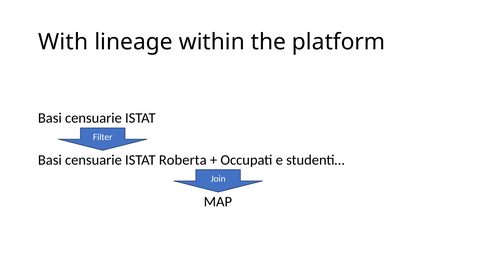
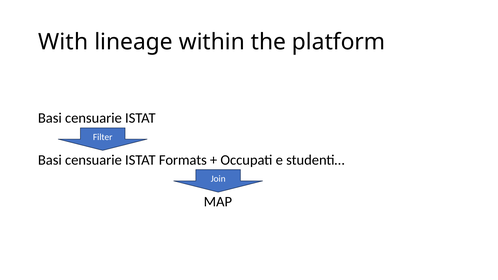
Roberta: Roberta -> Formats (183, 160)
